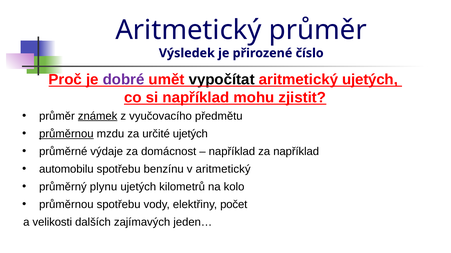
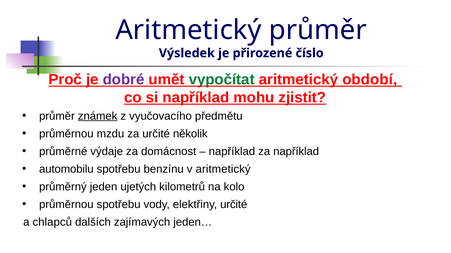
vypočítat colour: black -> green (222, 80)
aritmetický ujetých: ujetých -> období (370, 80)
průměrnou underline: present -> none (66, 134)
určité ujetých: ujetých -> několik (190, 134)
plynu: plynu -> jeden (104, 187)
elektřiny počet: počet -> určité (234, 205)
velikosti: velikosti -> chlapců (52, 223)
